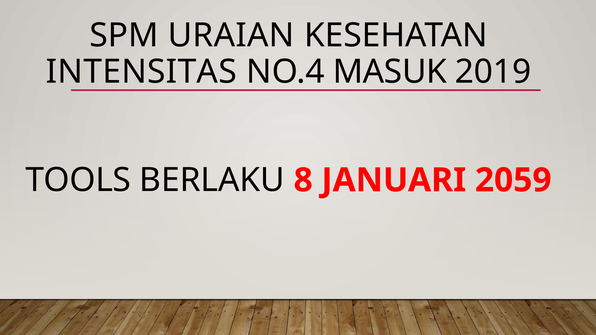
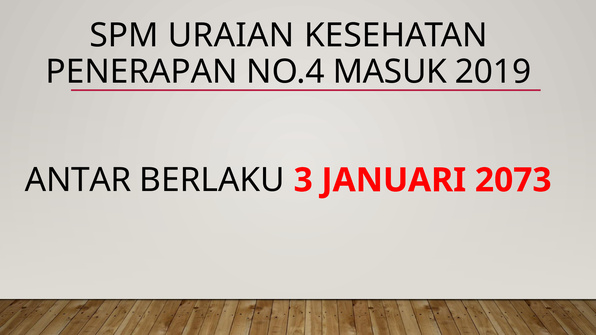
INTENSITAS: INTENSITAS -> PENERAPAN (142, 72)
TOOLS: TOOLS -> ANTAR (78, 180)
8: 8 -> 3 (303, 180)
2059: 2059 -> 2073 (513, 180)
